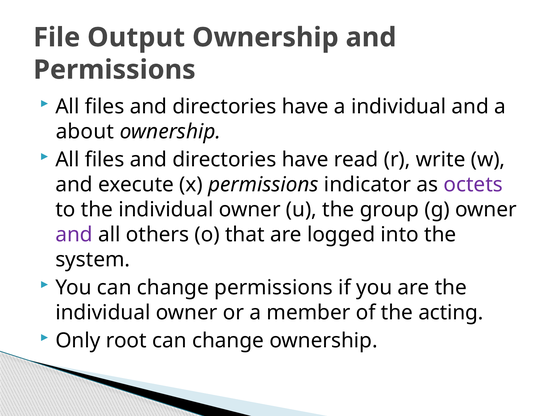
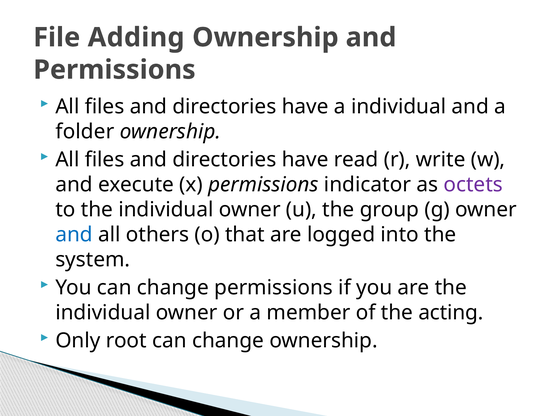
Output: Output -> Adding (136, 37)
about: about -> folder (85, 132)
and colour: purple -> blue (74, 235)
